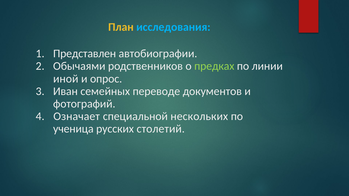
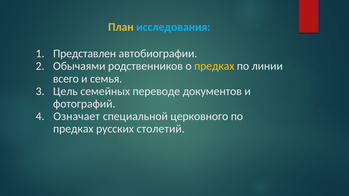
предках colour: light green -> yellow (214, 66)
иной: иной -> всего (66, 79)
опрос: опрос -> семья (106, 79)
Иван: Иван -> Цель (65, 91)
нескольких: нескольких -> церковного (199, 117)
ученица: ученица -> предках (73, 129)
